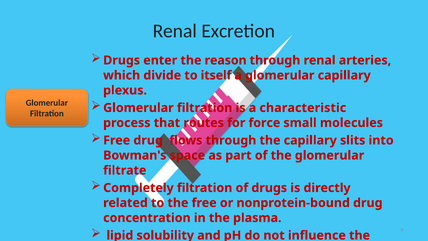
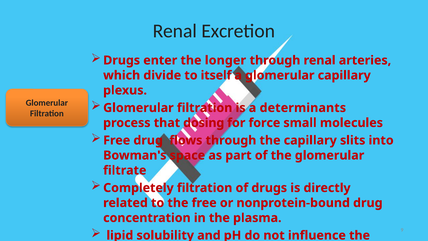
reason: reason -> longer (225, 60)
characteristic: characteristic -> determinants (303, 108)
routes: routes -> dosing (204, 123)
